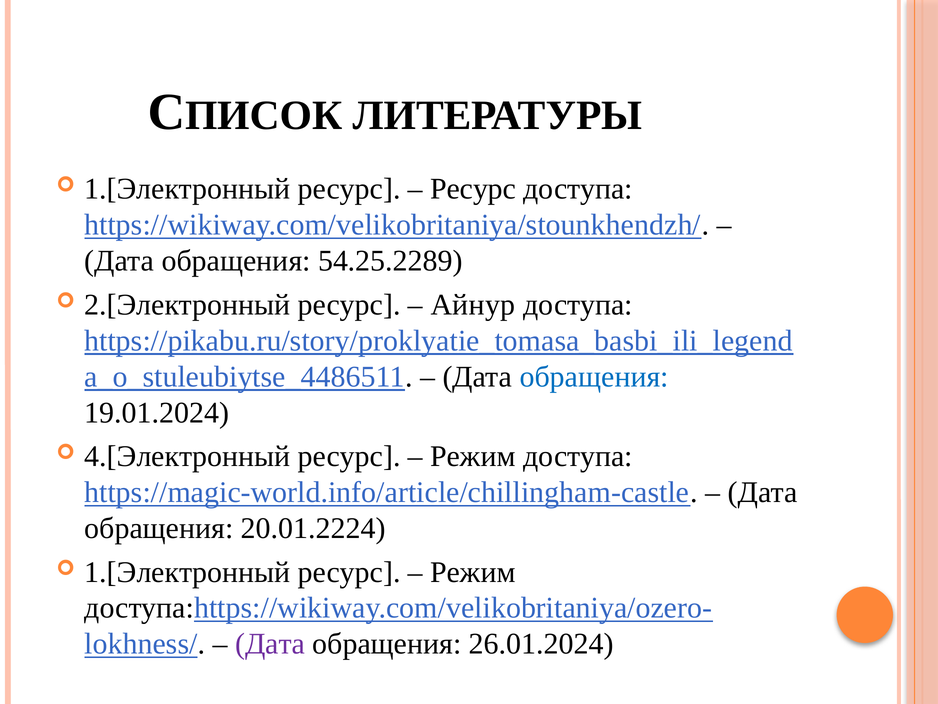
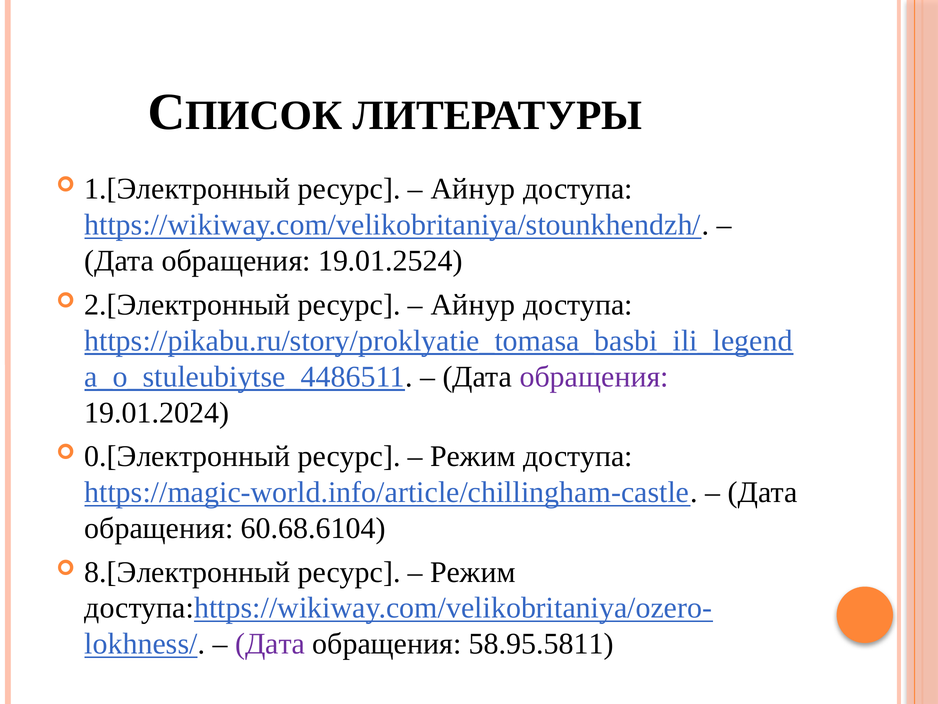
Ресурс: Ресурс -> Айнур (473, 189)
54.25.2289: 54.25.2289 -> 19.01.2524 (390, 261)
обращения colour: blue -> purple (594, 376)
4.[Электронный: 4.[Электронный -> 0.[Электронный (187, 456)
20.01.2224: 20.01.2224 -> 60.68.6104 (313, 528)
1.[Электронный: 1.[Электронный -> 8.[Электронный (187, 572)
26.01.2024: 26.01.2024 -> 58.95.5811 (541, 644)
